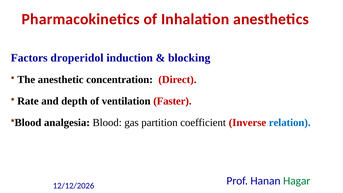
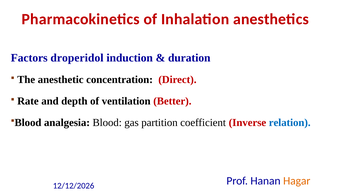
blocking: blocking -> duration (189, 58)
Faster: Faster -> Better (172, 101)
Hagar colour: green -> orange (297, 181)
